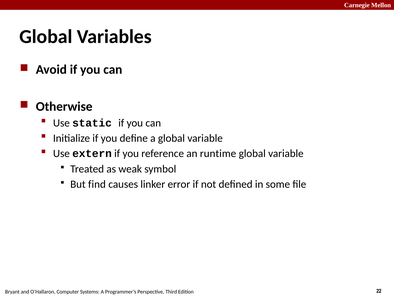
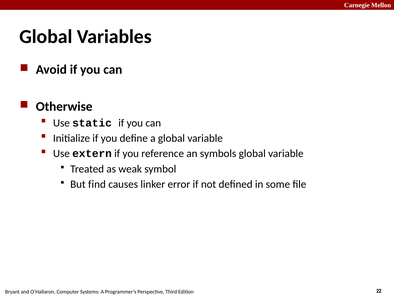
runtime: runtime -> symbols (218, 153)
